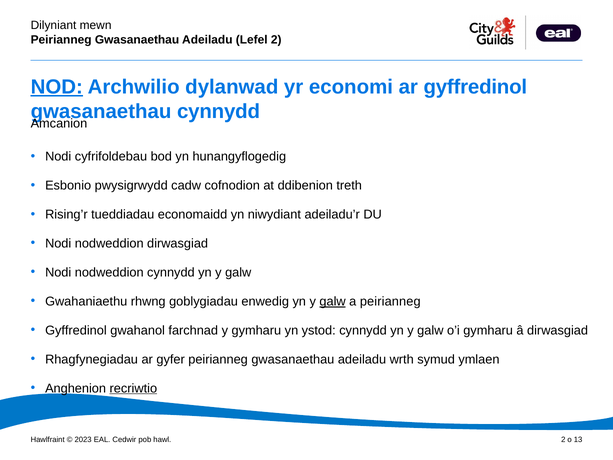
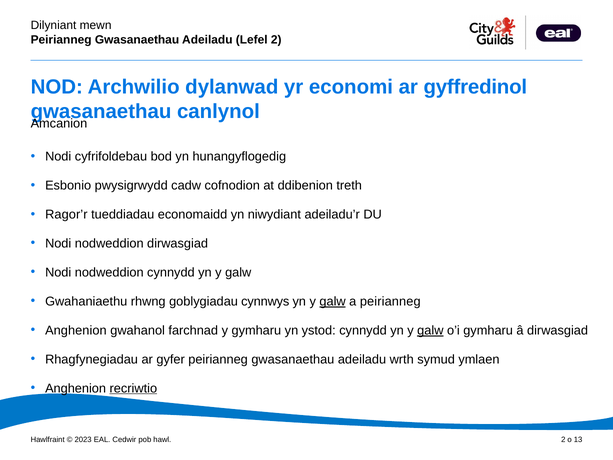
NOD underline: present -> none (57, 87)
cynnydd: cynnydd -> canlynol (218, 111)
Rising’r: Rising’r -> Ragor’r (66, 214)
enwedig: enwedig -> cynnwys (265, 301)
Gyffredinol: Gyffredinol -> Anghenion (76, 330)
galw underline: none -> present (430, 330)
